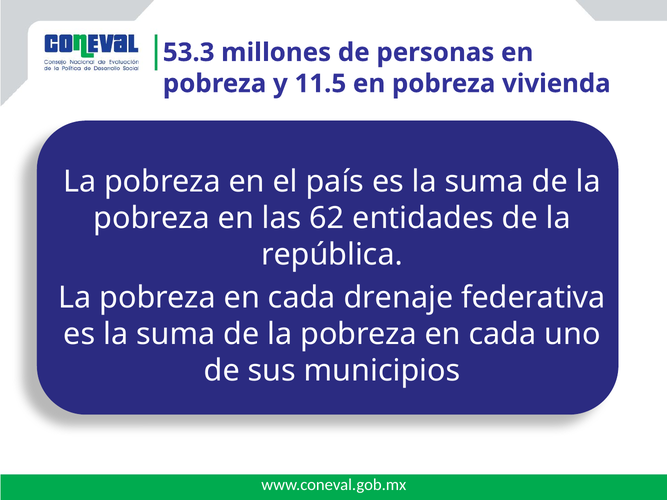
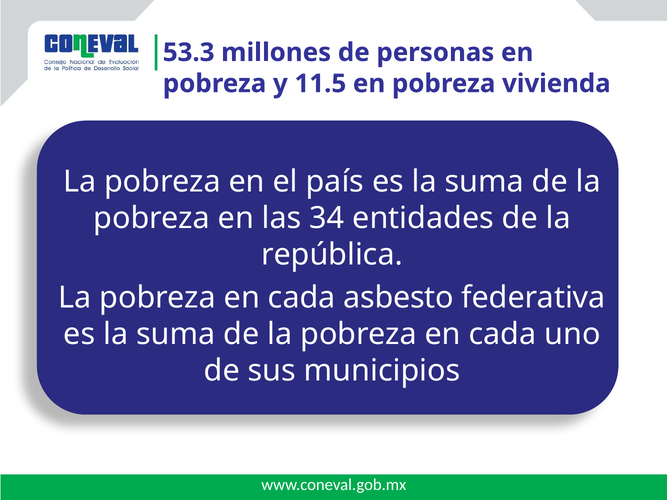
62: 62 -> 34 (327, 218)
drenaje: drenaje -> asbesto (399, 298)
